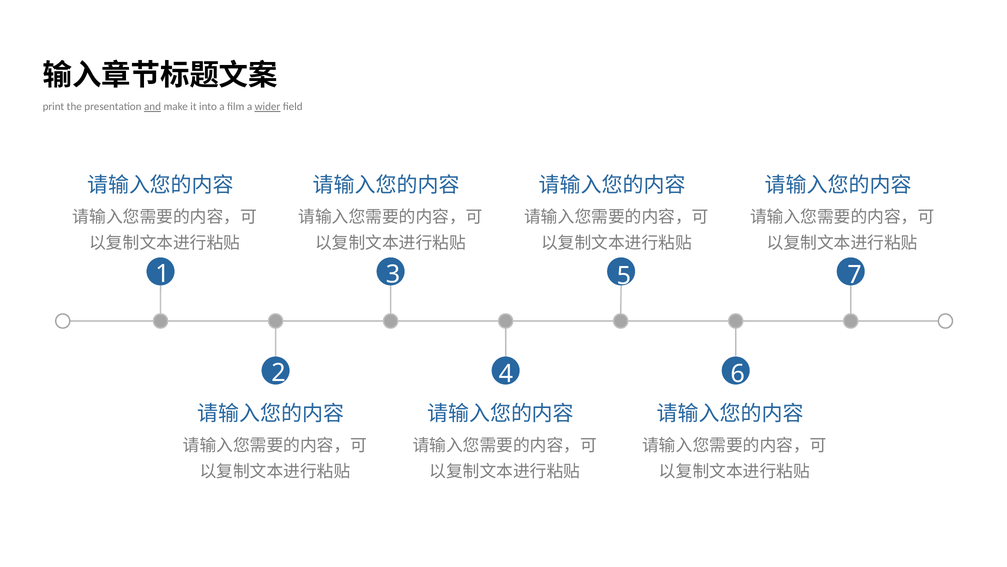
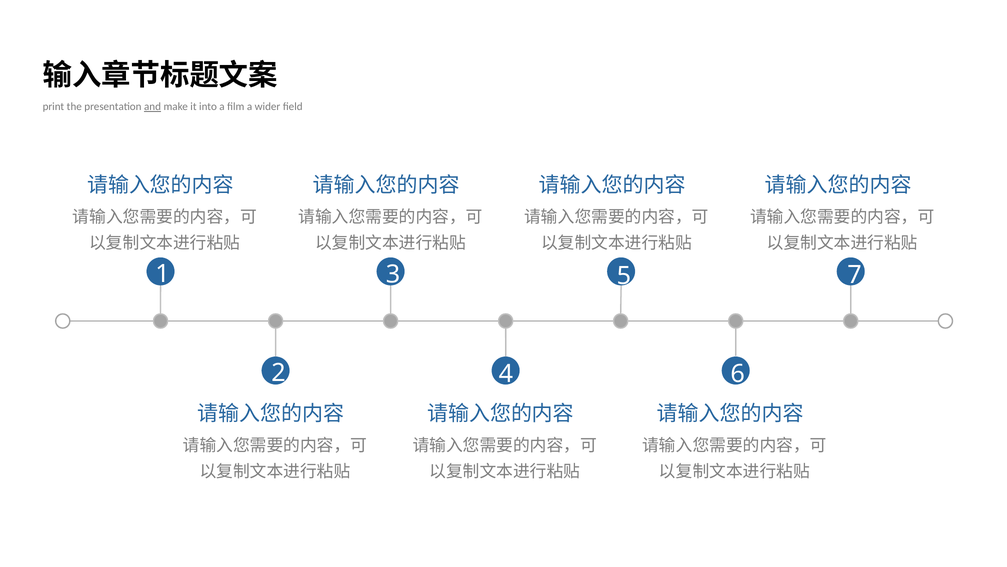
wider underline: present -> none (268, 107)
